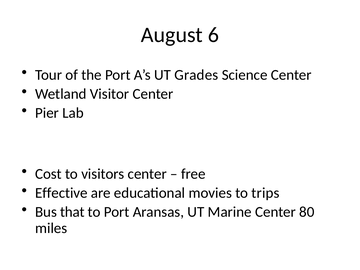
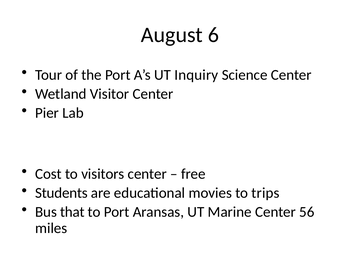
Grades: Grades -> Inquiry (196, 75)
Effective: Effective -> Students (61, 193)
80: 80 -> 56 (307, 212)
